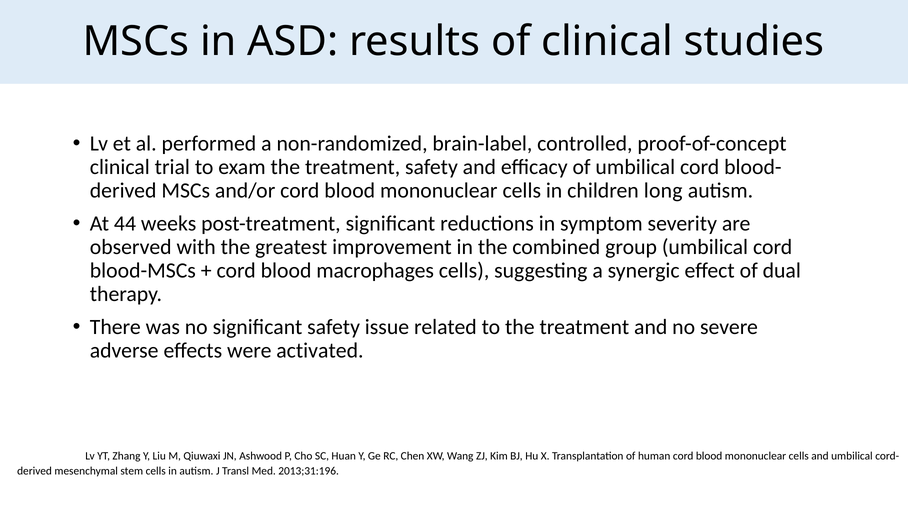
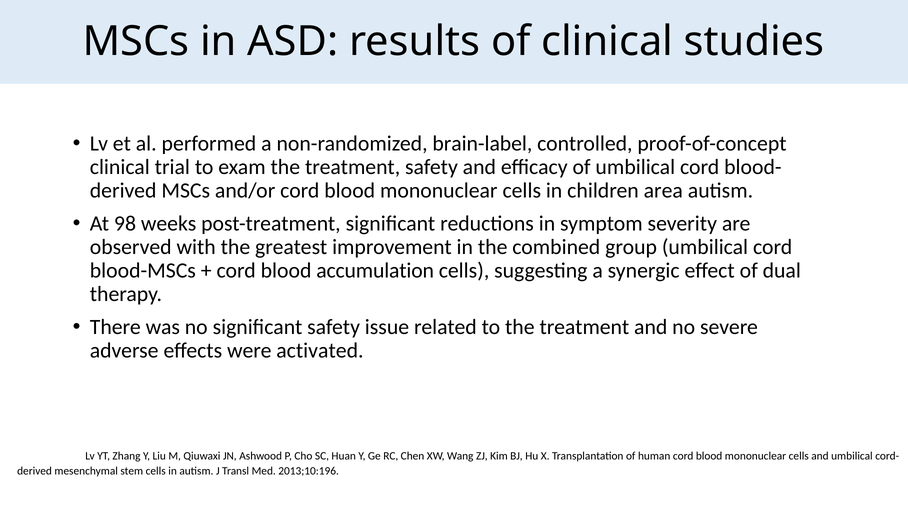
long: long -> area (663, 191)
44: 44 -> 98 (125, 224)
macrophages: macrophages -> accumulation (375, 271)
2013;31:196: 2013;31:196 -> 2013;10:196 (309, 471)
